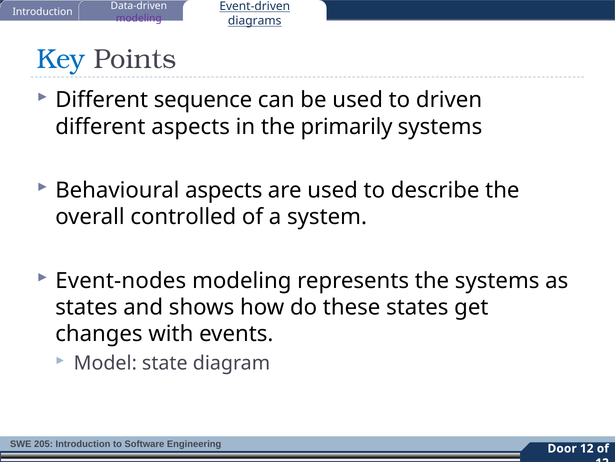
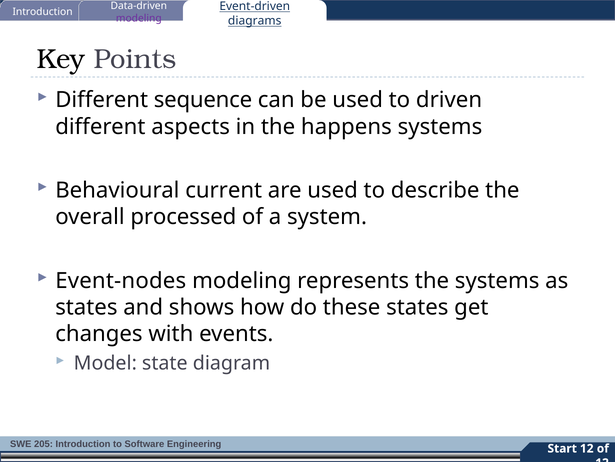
Key colour: blue -> black (61, 59)
primarily: primarily -> happens (346, 127)
Behavioural aspects: aspects -> current (224, 190)
controlled: controlled -> processed (183, 217)
Door: Door -> Start (562, 448)
